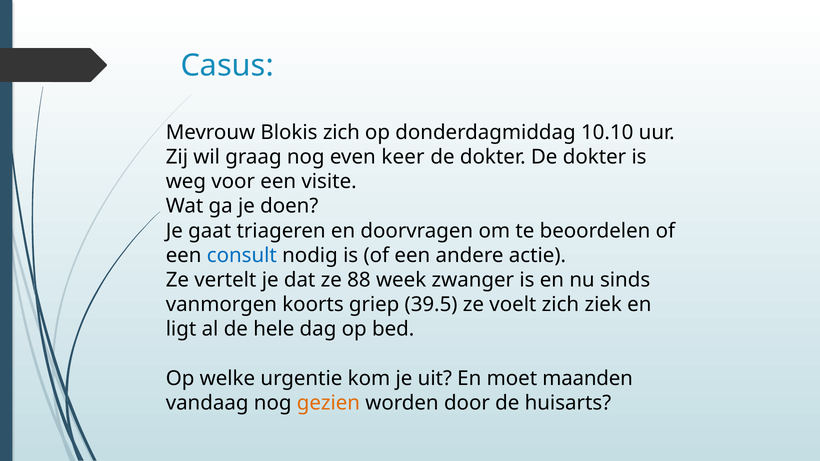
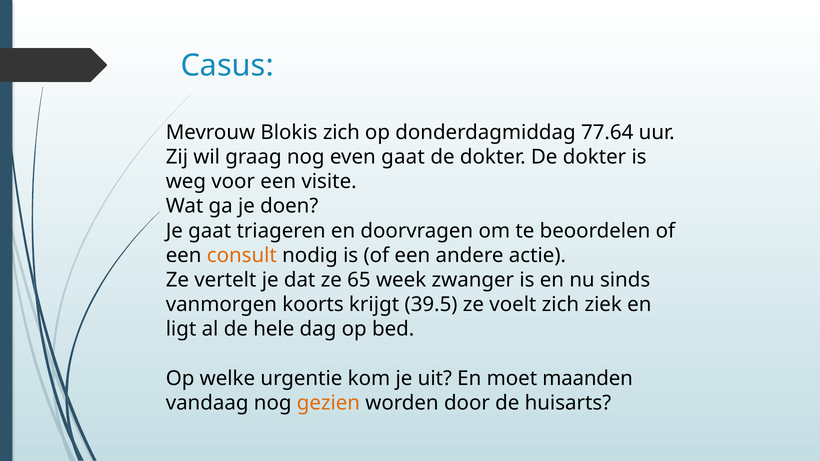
10.10: 10.10 -> 77.64 (607, 132)
even keer: keer -> gaat (403, 157)
consult colour: blue -> orange (242, 255)
88: 88 -> 65 (359, 280)
griep: griep -> krijgt (374, 305)
